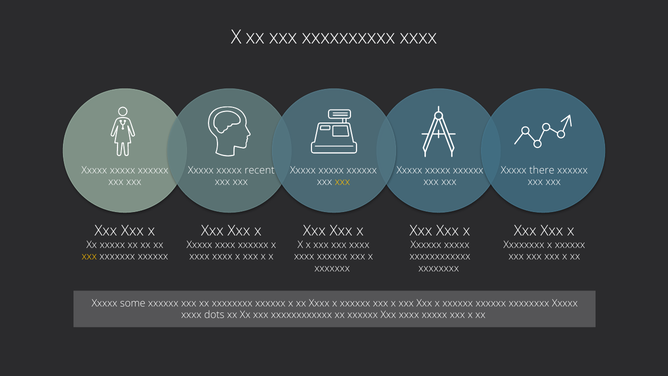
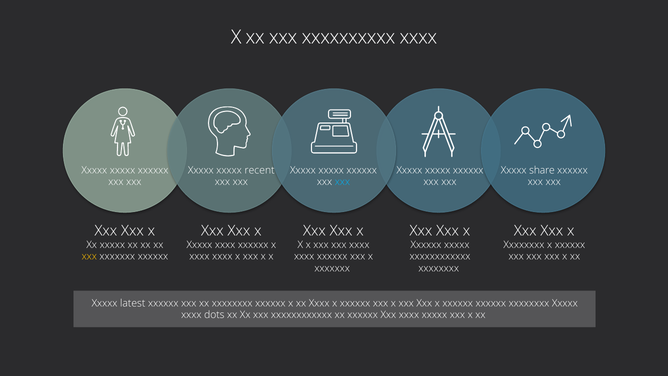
there: there -> share (542, 170)
xxx colour: yellow -> light blue (342, 182)
some: some -> latest (133, 303)
